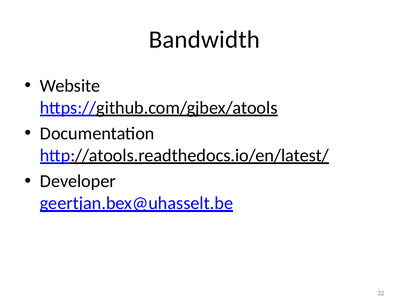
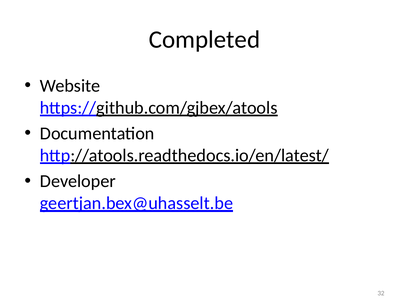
Bandwidth: Bandwidth -> Completed (204, 40)
